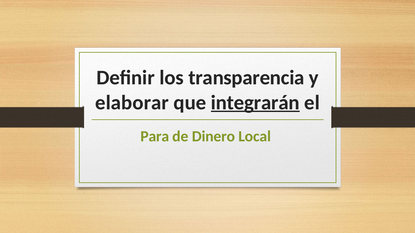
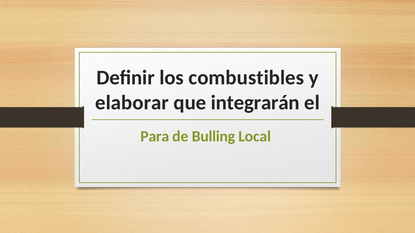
transparencia: transparencia -> combustibles (246, 78)
integrarán underline: present -> none (255, 103)
Dinero: Dinero -> Bulling (213, 136)
